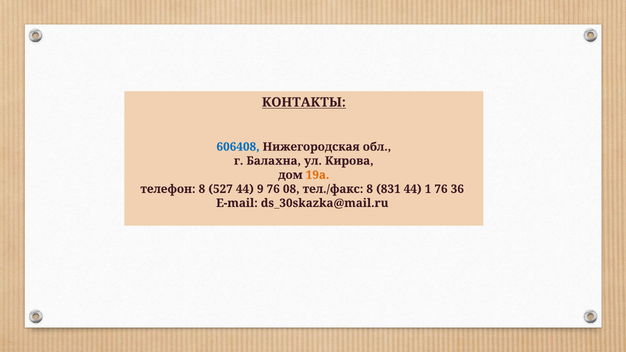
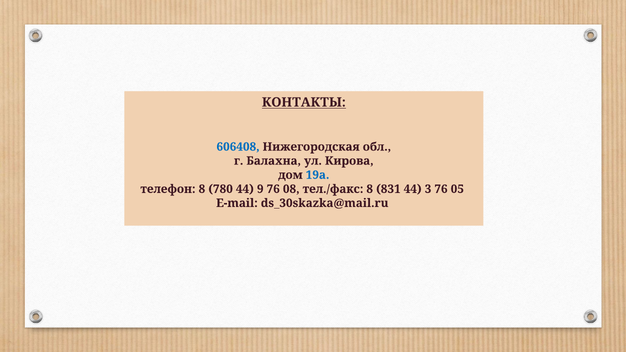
19а colour: orange -> blue (318, 175)
527: 527 -> 780 (221, 189)
1: 1 -> 3 (428, 189)
36: 36 -> 05 (457, 189)
